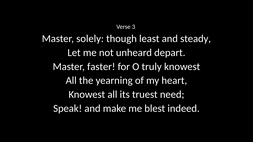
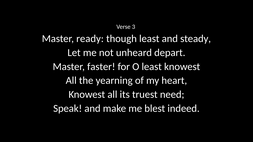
solely: solely -> ready (90, 39)
O truly: truly -> least (152, 67)
